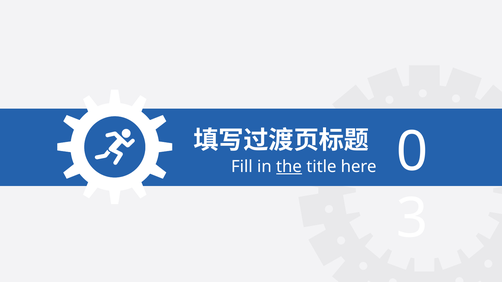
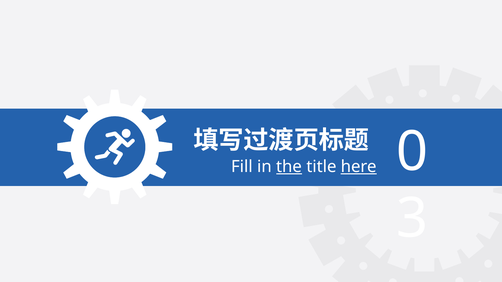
here underline: none -> present (359, 167)
